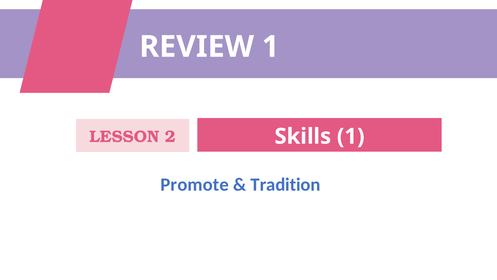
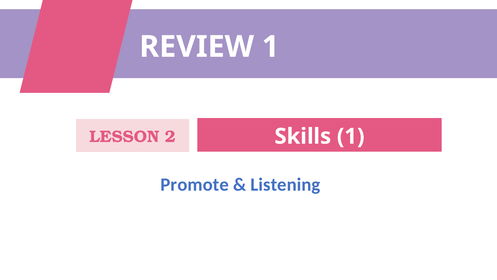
Tradition: Tradition -> Listening (285, 184)
